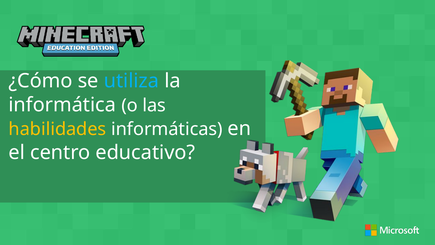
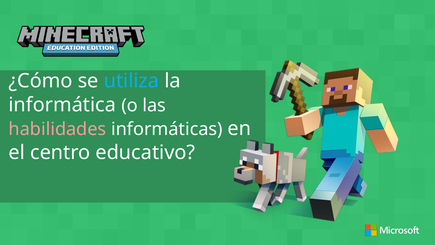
habilidades colour: yellow -> pink (57, 129)
